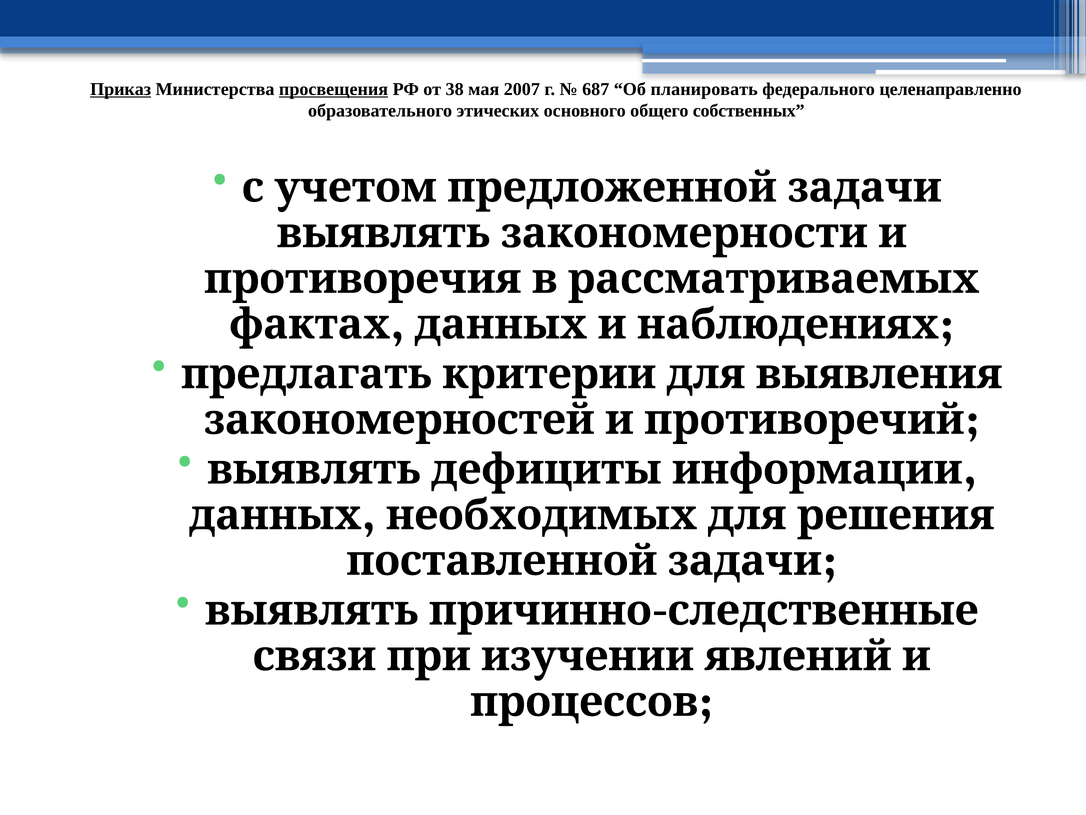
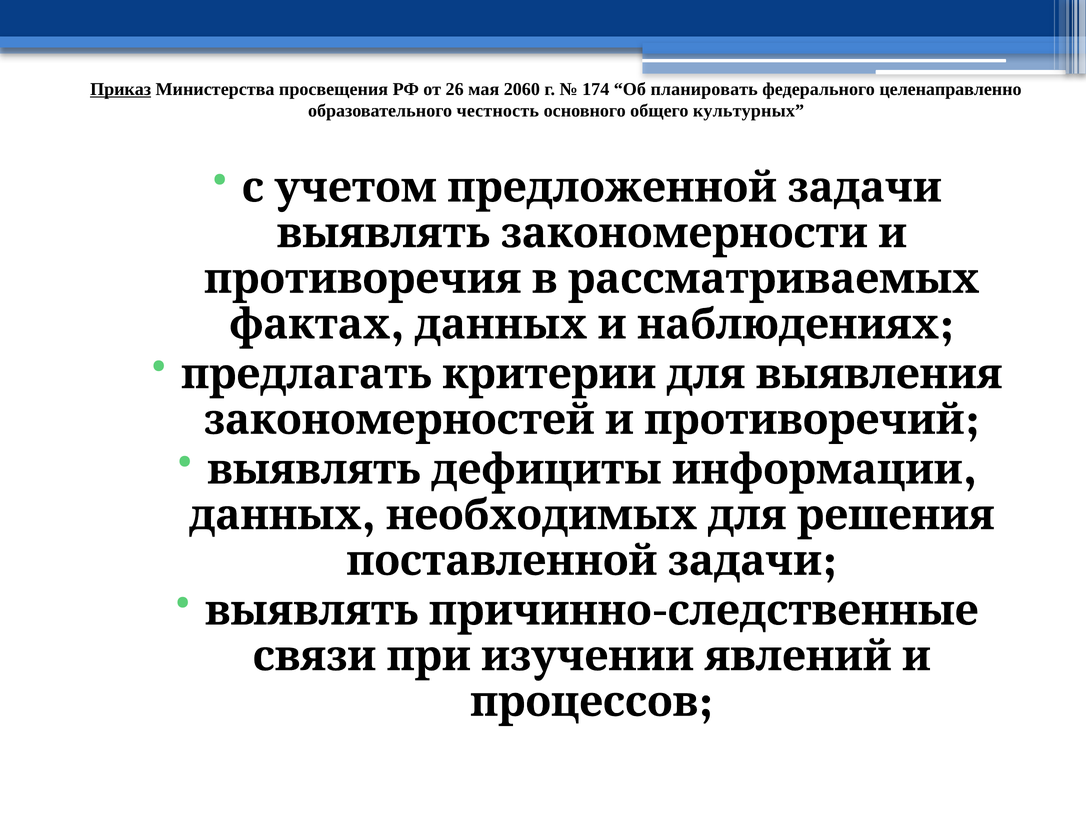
просвещения underline: present -> none (334, 89)
38: 38 -> 26 (455, 89)
2007: 2007 -> 2060 (522, 89)
687: 687 -> 174 (596, 89)
этических: этических -> честность (498, 111)
собственных: собственных -> культурных (749, 111)
